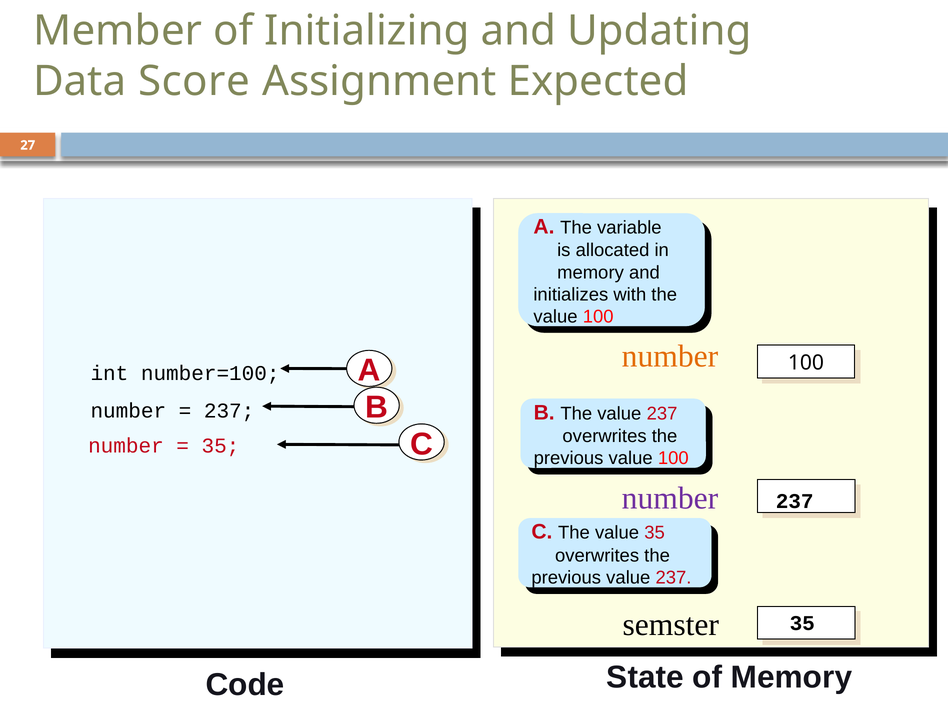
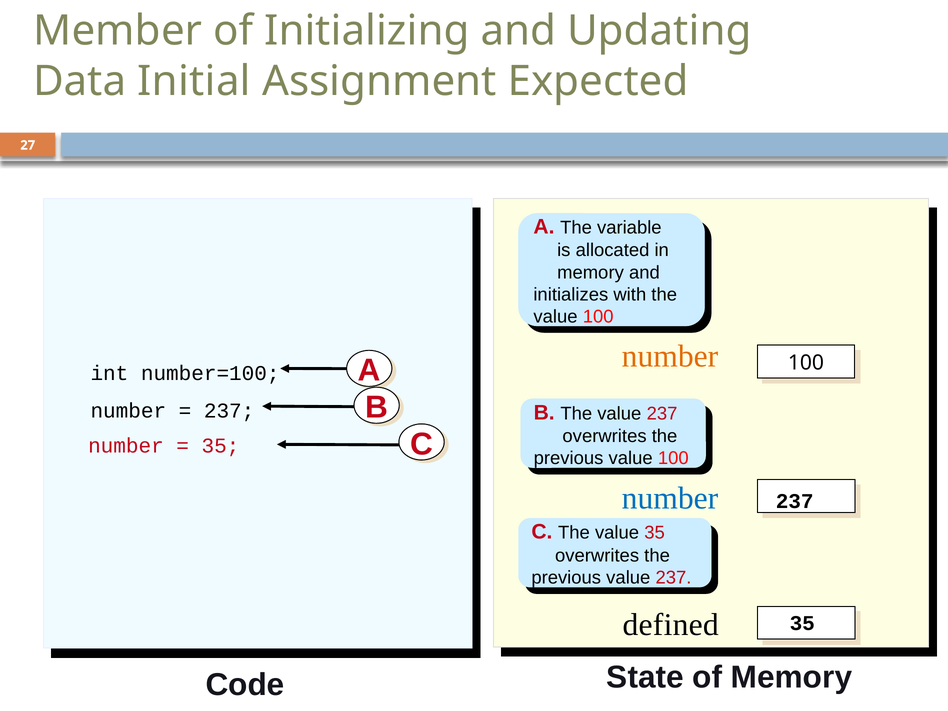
Score: Score -> Initial (194, 81)
number colour: purple -> blue (670, 498)
semster: semster -> defined (671, 625)
